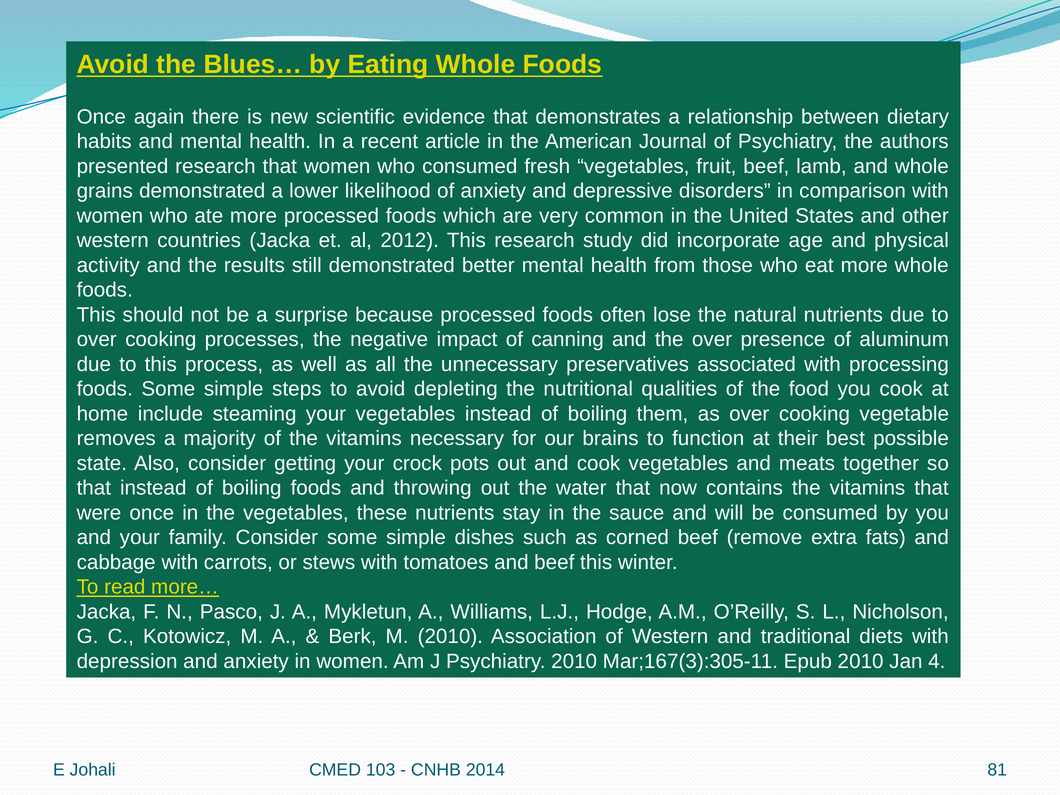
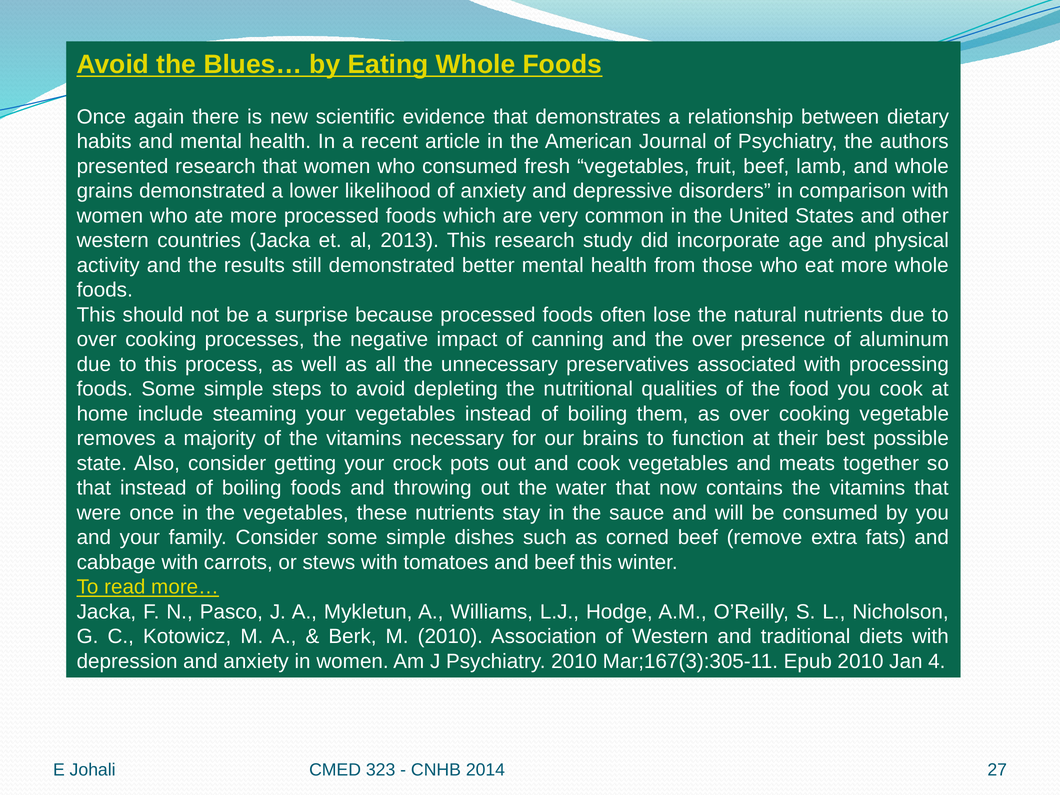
2012: 2012 -> 2013 (410, 241)
103: 103 -> 323 (381, 770)
81: 81 -> 27 (997, 770)
